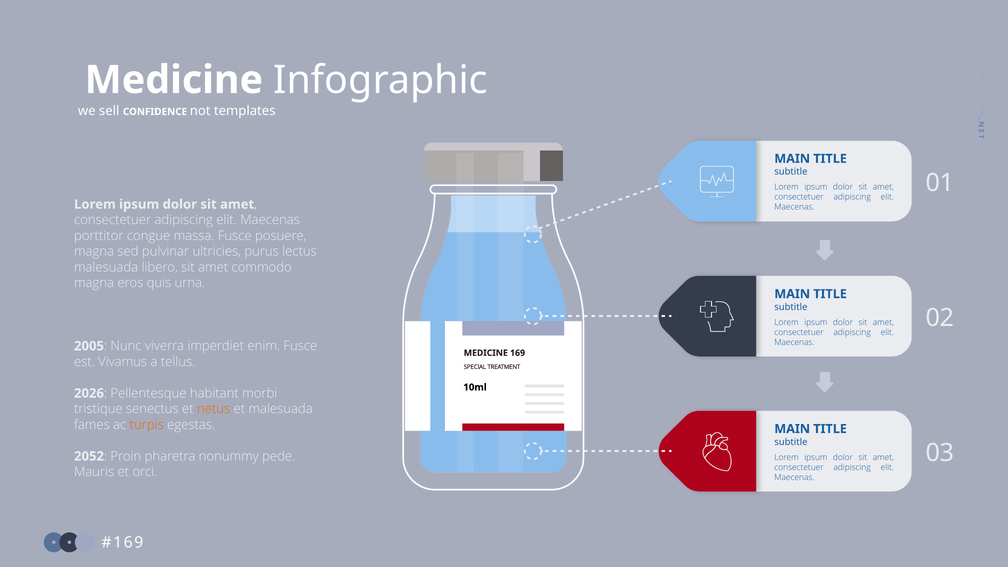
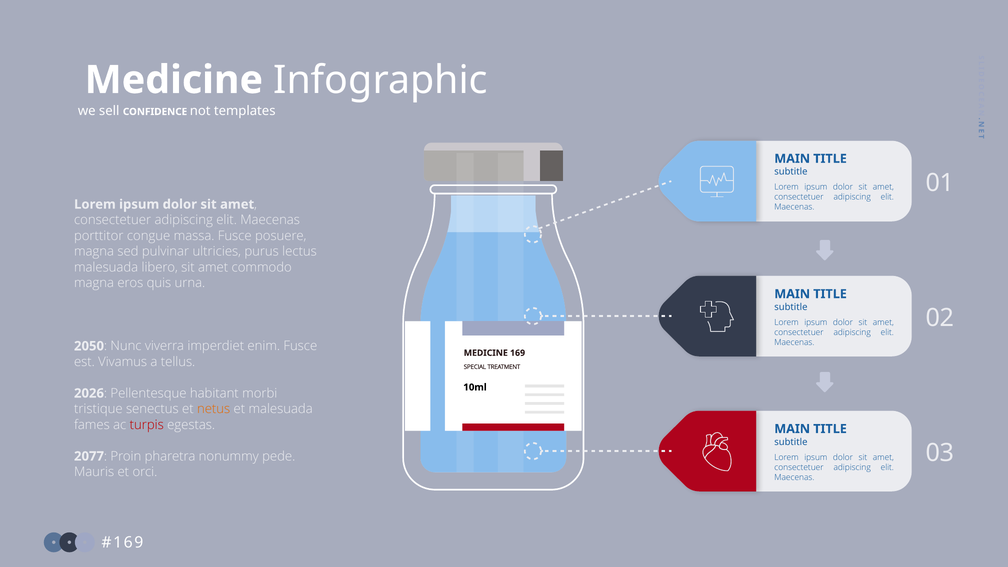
2005: 2005 -> 2050 (89, 346)
turpis colour: orange -> red (147, 425)
2052: 2052 -> 2077 (89, 456)
